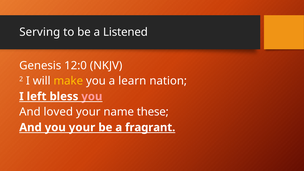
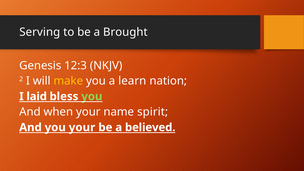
Listened: Listened -> Brought (125, 32)
12:0: 12:0 -> 12:3 (76, 65)
left: left -> laid (37, 96)
you colour: pink -> light green (92, 96)
loved: loved -> when (58, 112)
these: these -> spirit (153, 112)
fragrant: fragrant -> believed (150, 127)
